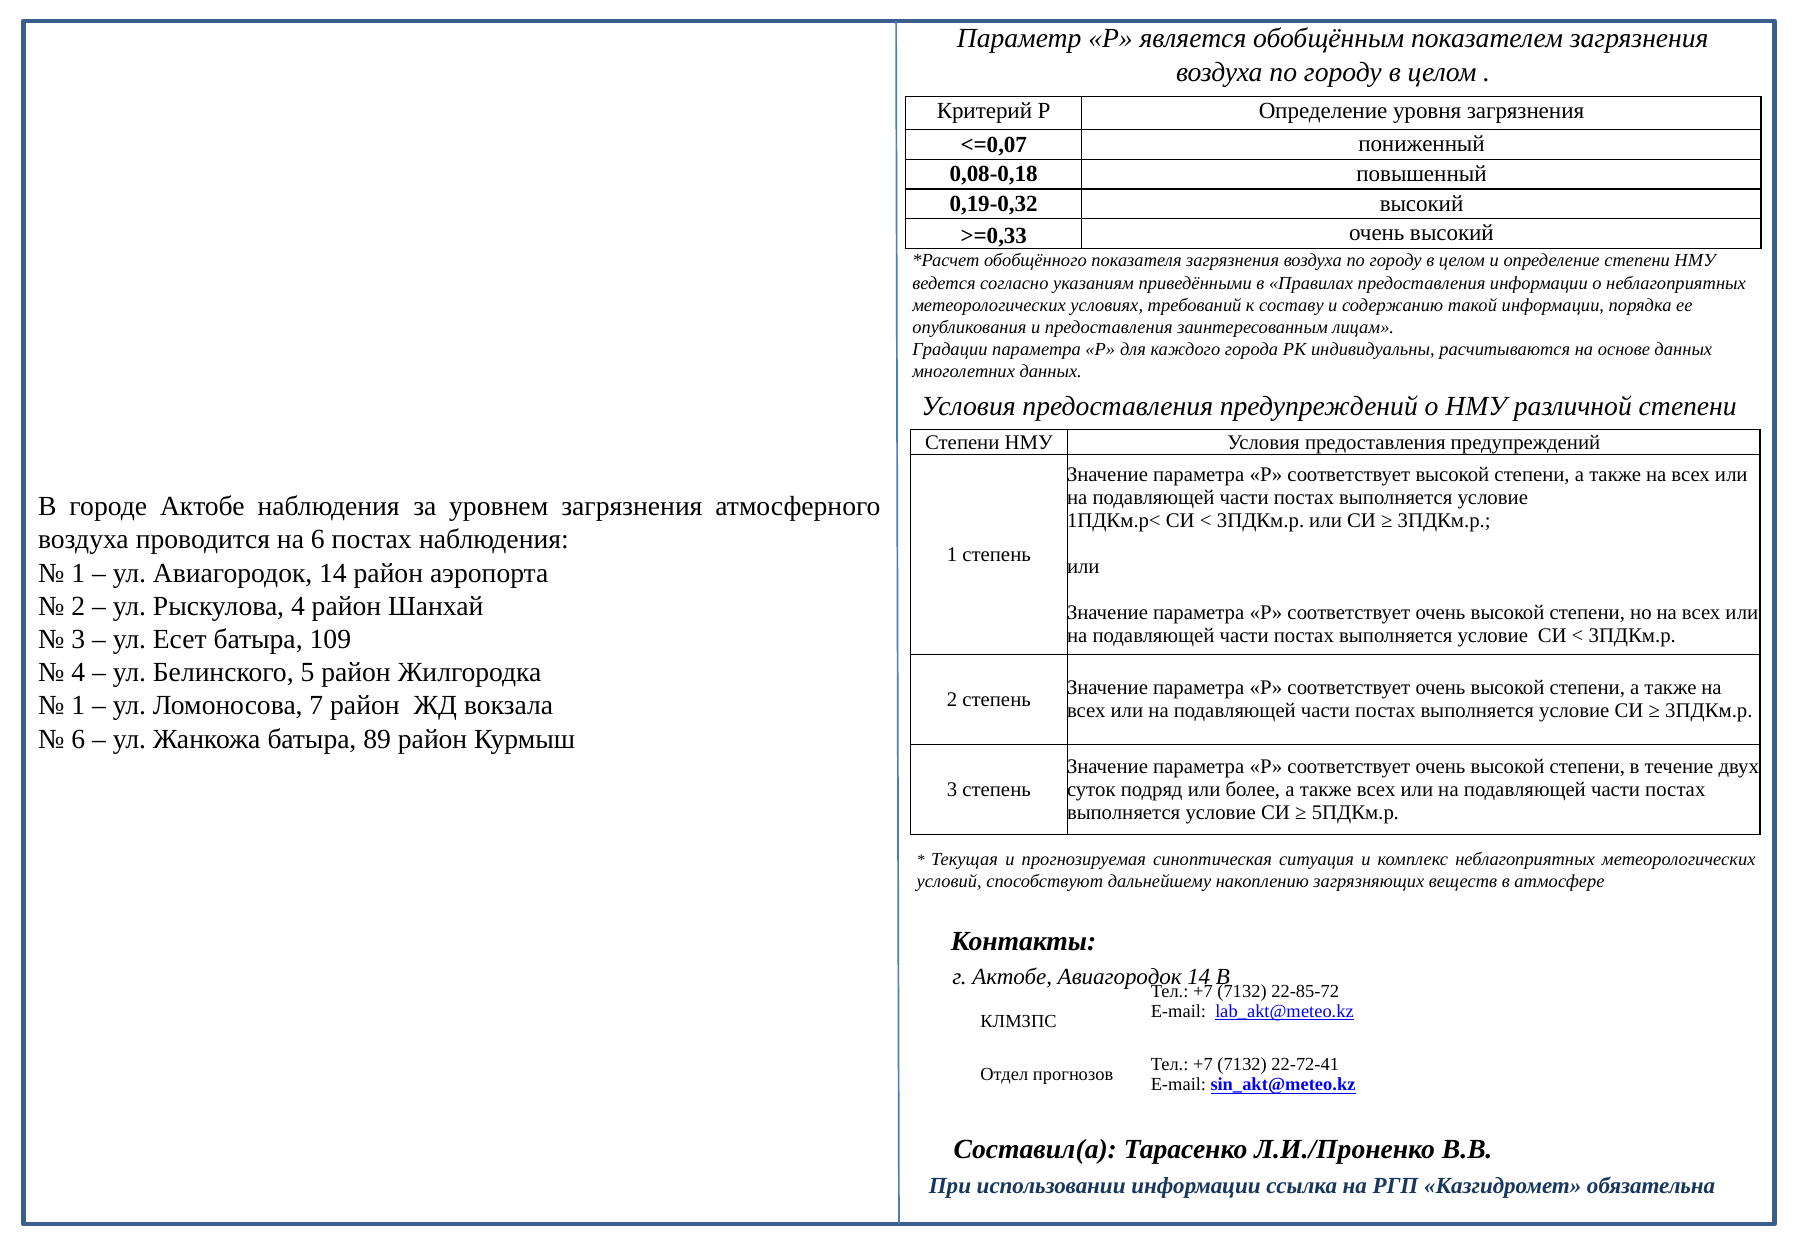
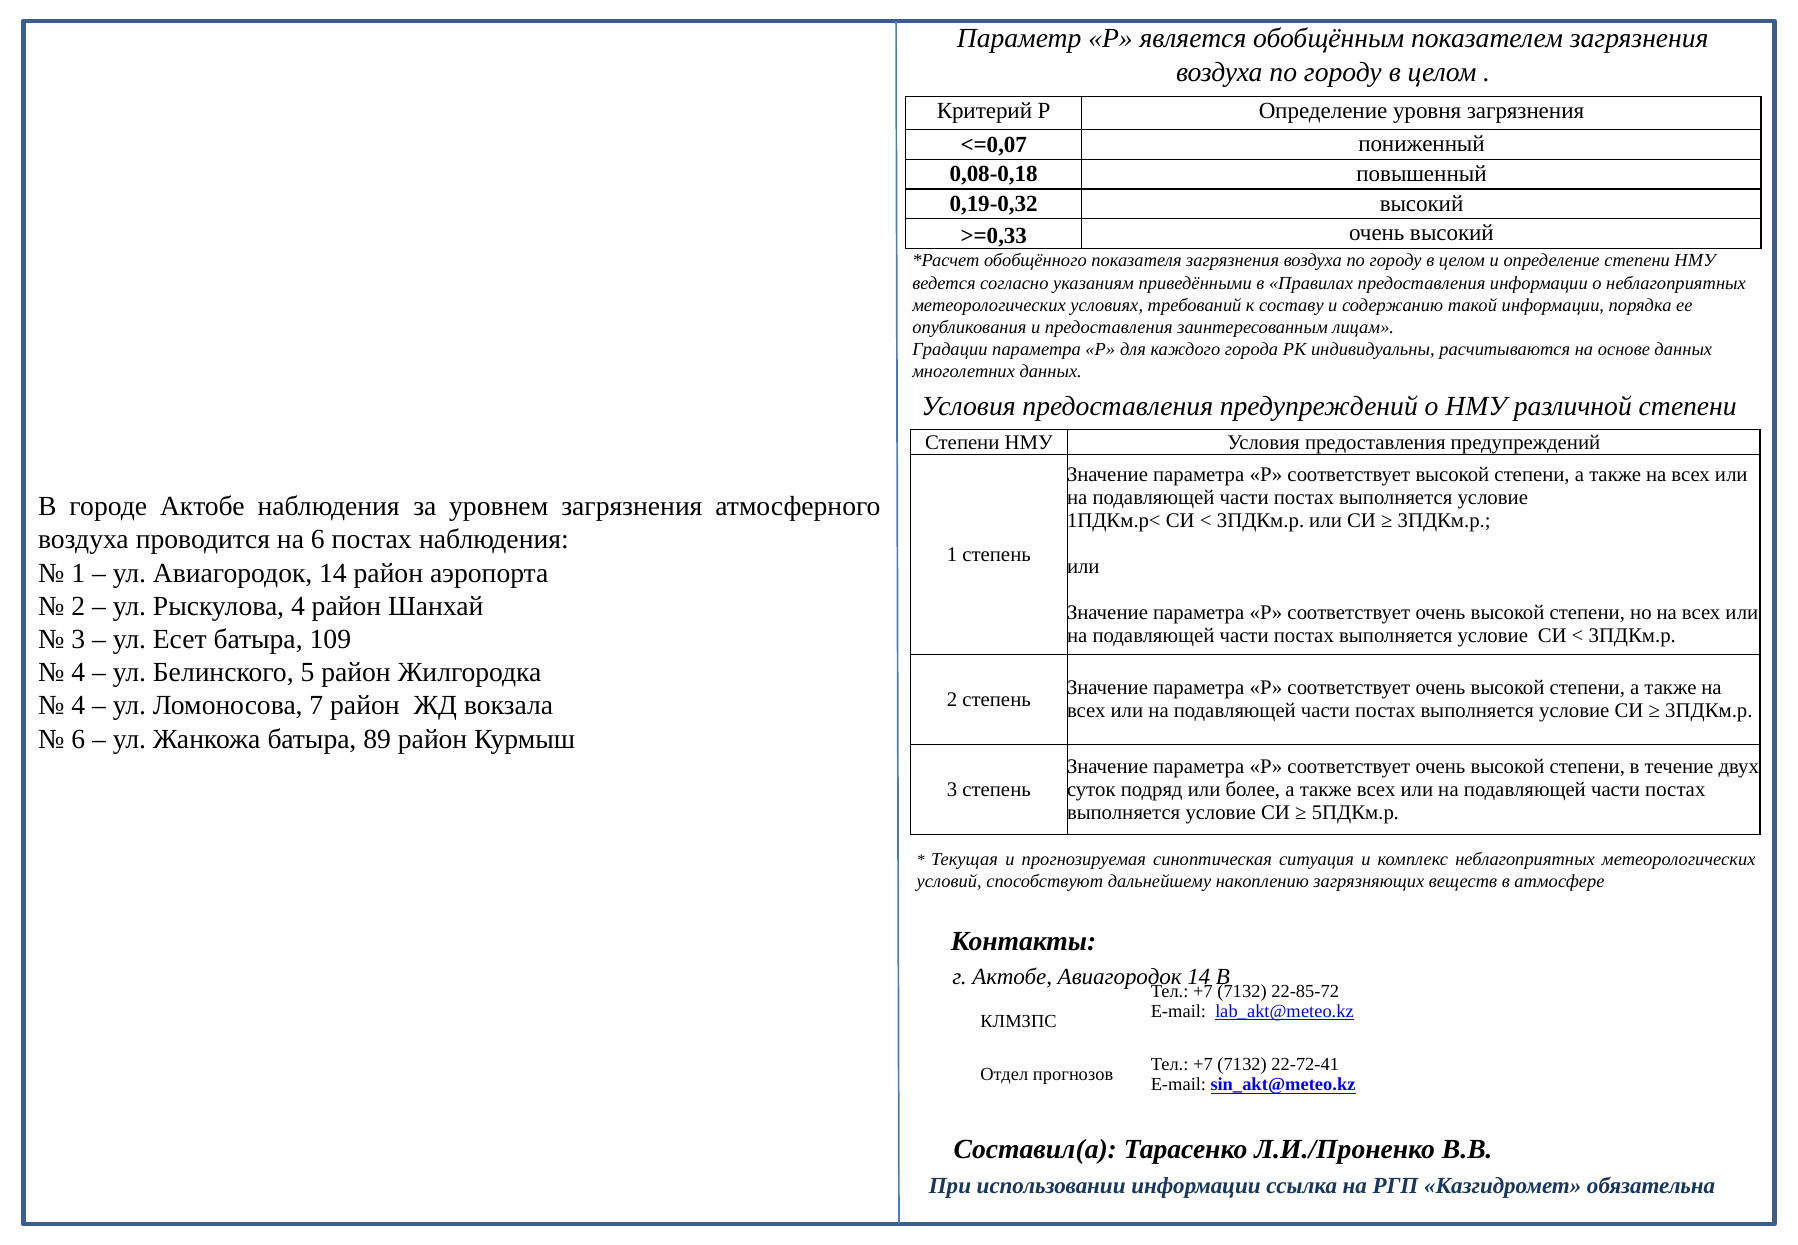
1: 1 -> 4 (78, 706)
